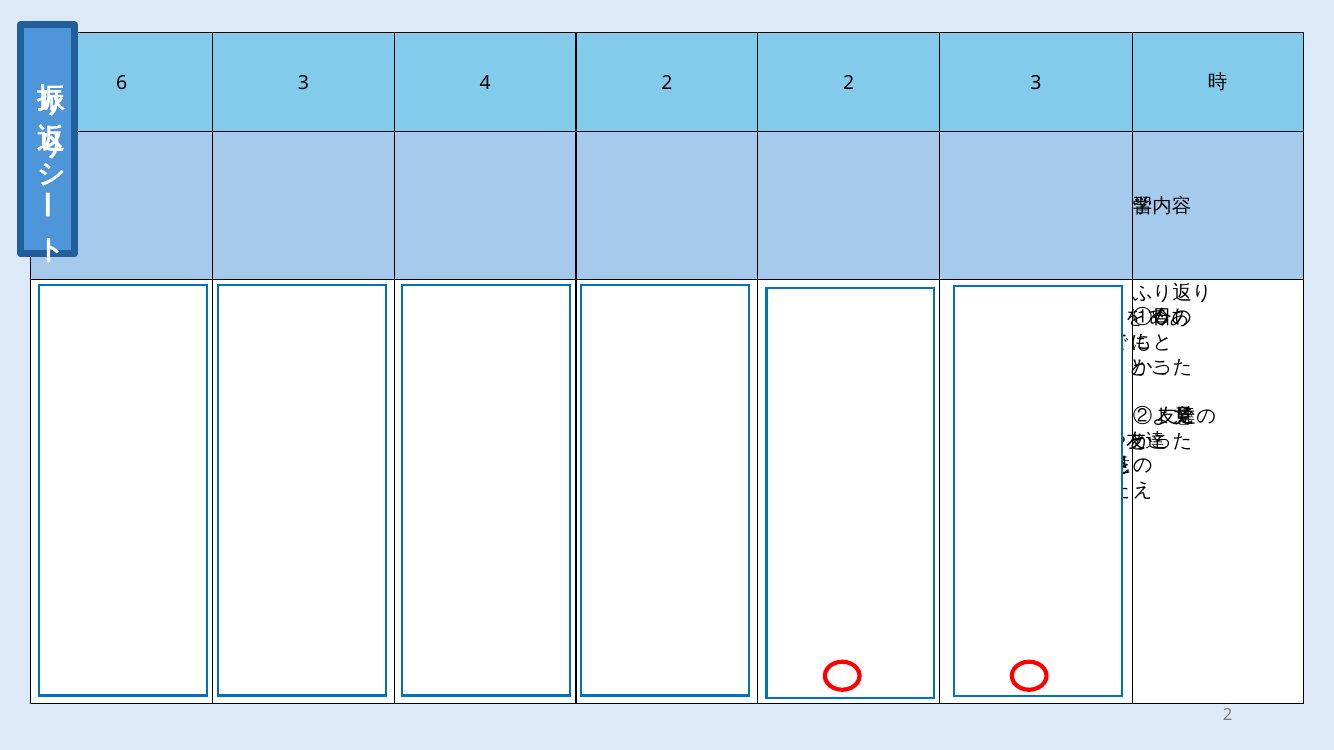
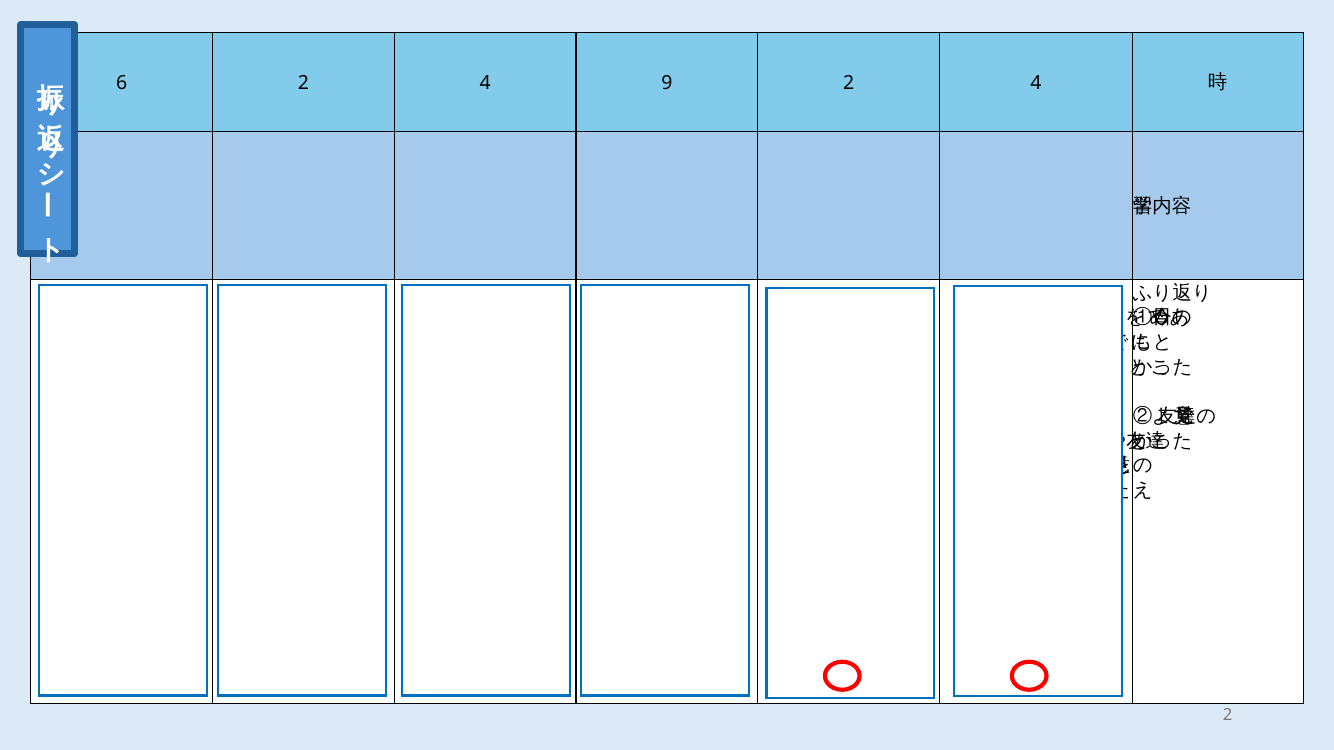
6 3: 3 -> 2 (303, 83)
4 2: 2 -> 9 (667, 83)
3: 3 -> 4 (1036, 83)
